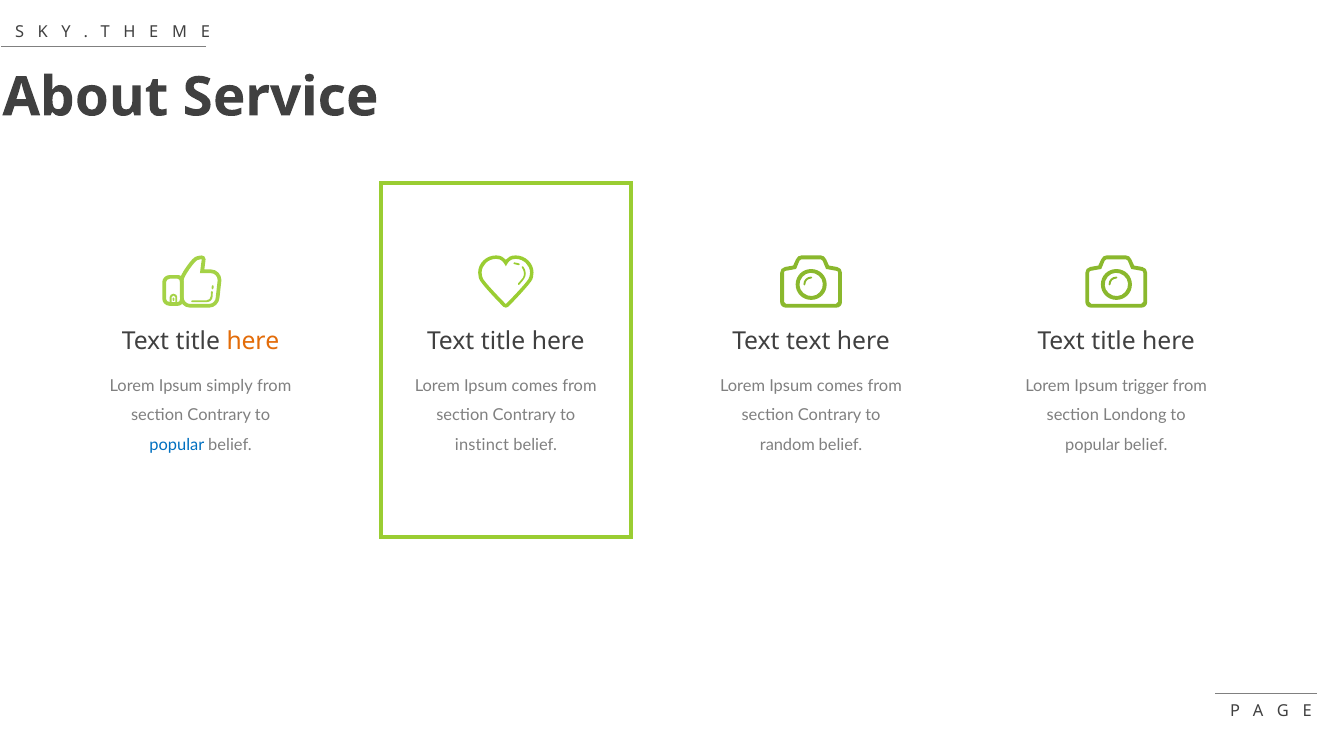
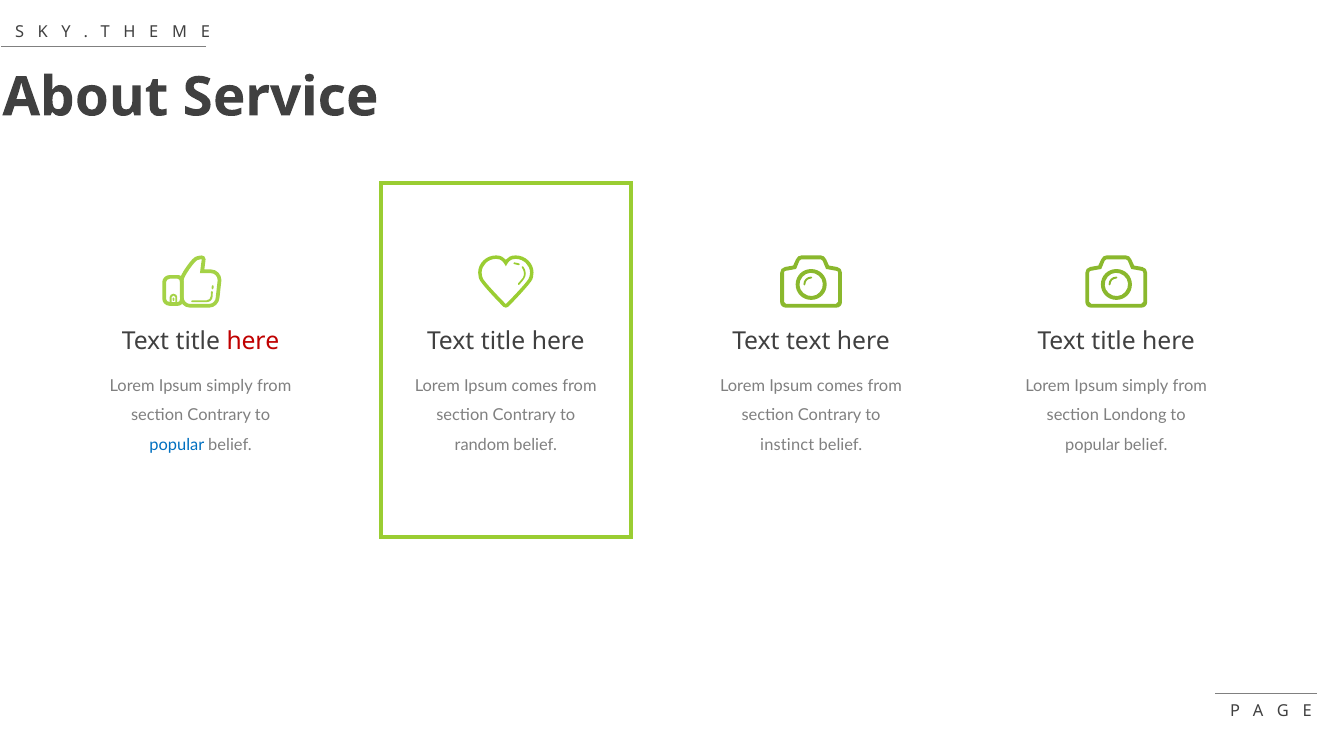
here colour: orange -> red (253, 341)
trigger: trigger -> simply (1145, 386)
instinct: instinct -> random (482, 445)
random: random -> instinct (787, 445)
